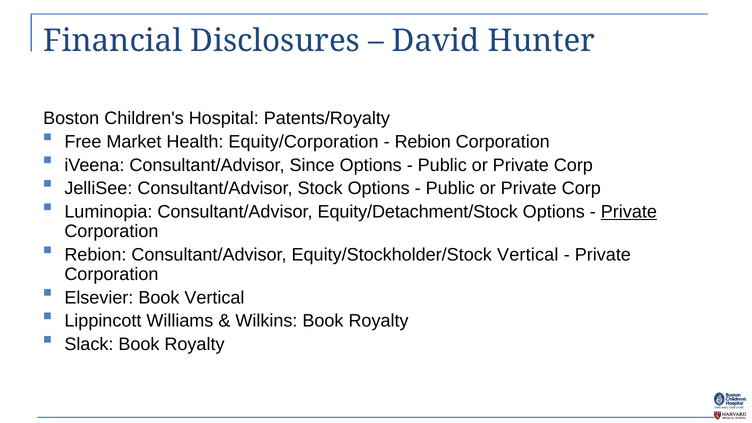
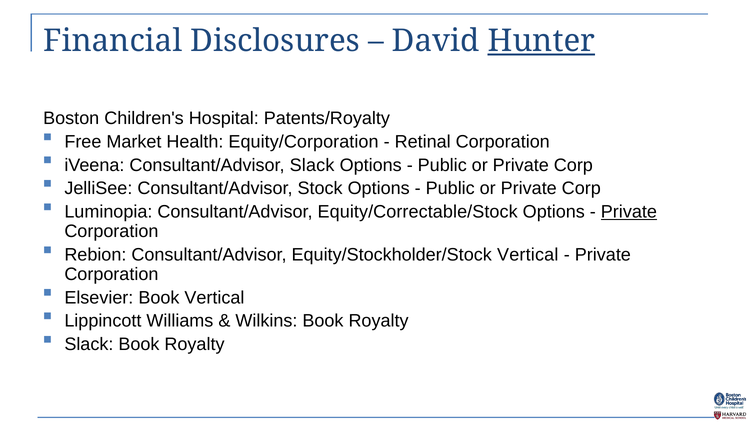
Hunter underline: none -> present (541, 41)
Rebion: Rebion -> Retinal (423, 142)
Consultant/Advisor Since: Since -> Slack (312, 165)
Equity/Detachment/Stock: Equity/Detachment/Stock -> Equity/Correctable/Stock (418, 212)
